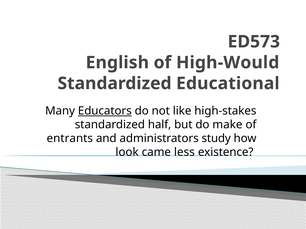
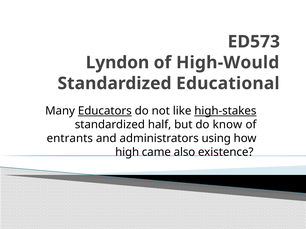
English: English -> Lyndon (117, 63)
high-stakes underline: none -> present (225, 111)
make: make -> know (227, 125)
study: study -> using (216, 139)
look: look -> high (127, 153)
less: less -> also (184, 153)
